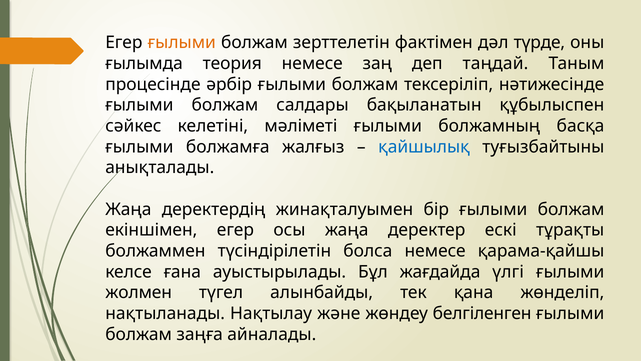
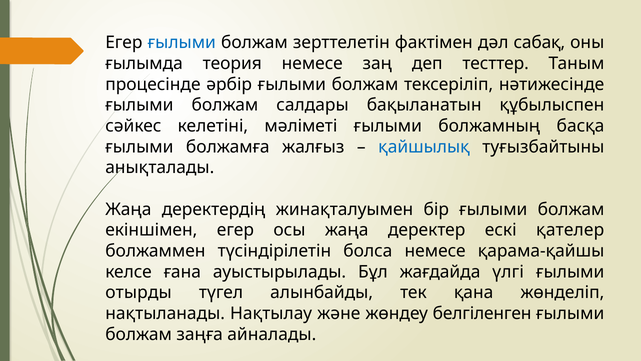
ғылыми colour: orange -> blue (182, 43)
түрде: түрде -> сабақ (539, 43)
таңдай: таңдай -> тесттер (496, 63)
тұрақты: тұрақты -> қателер (570, 230)
жолмен: жолмен -> отырды (139, 292)
